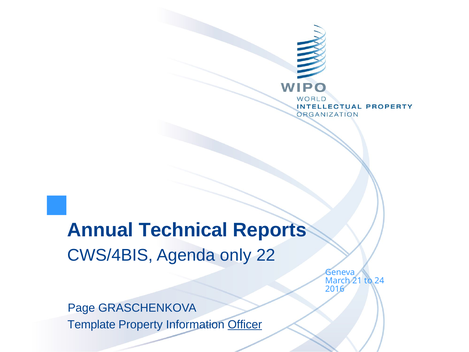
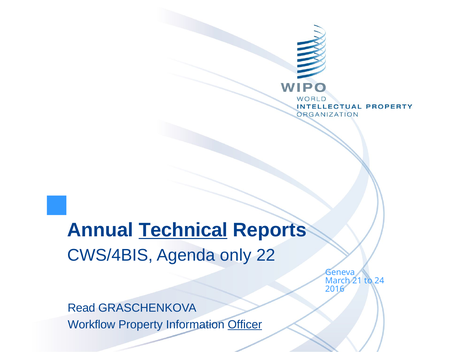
Technical underline: none -> present (183, 230)
Page: Page -> Read (81, 308)
Template: Template -> Workflow (91, 324)
